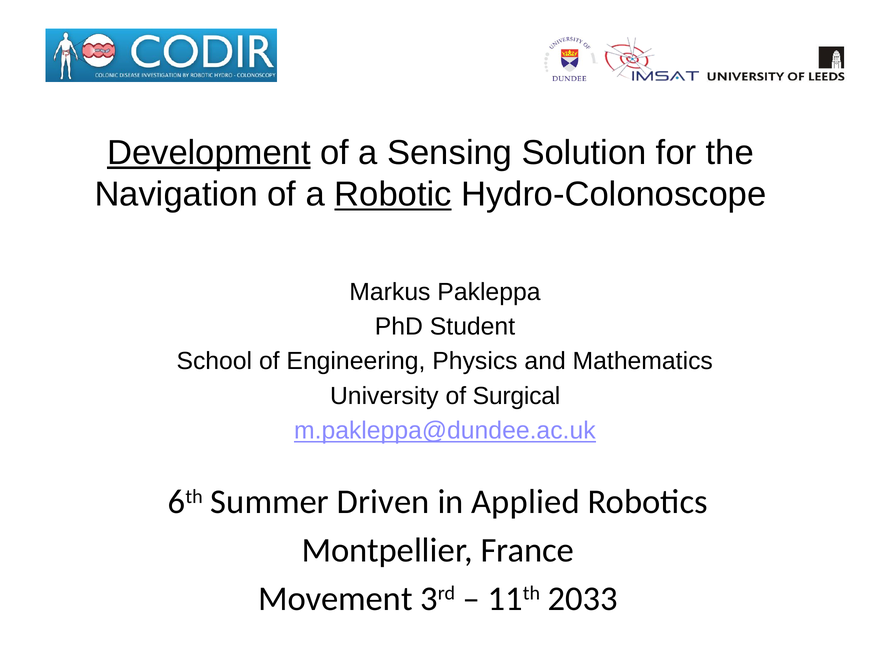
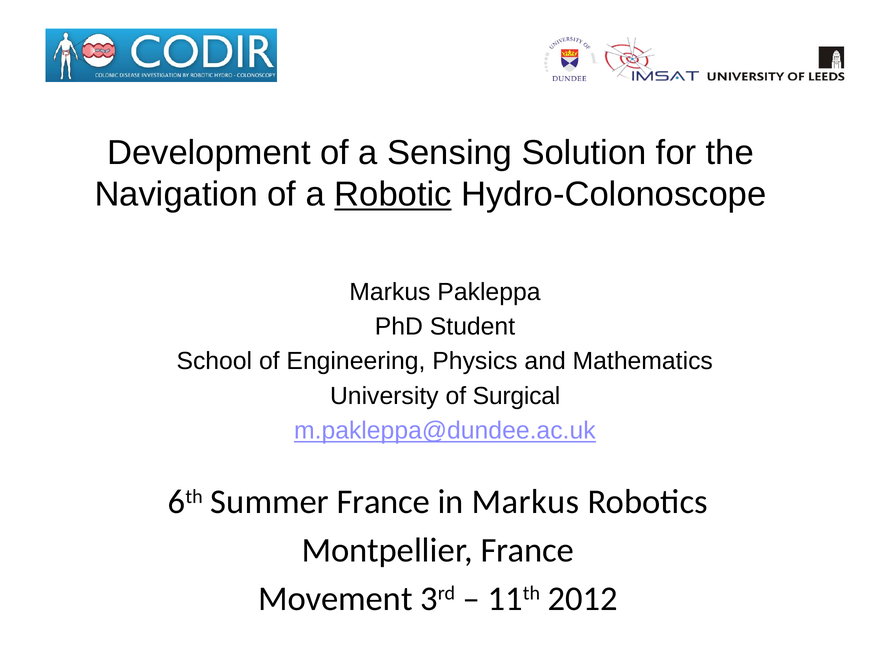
Development underline: present -> none (209, 153)
Summer Driven: Driven -> France (383, 501)
in Applied: Applied -> Markus (525, 501)
2033: 2033 -> 2012 (583, 598)
